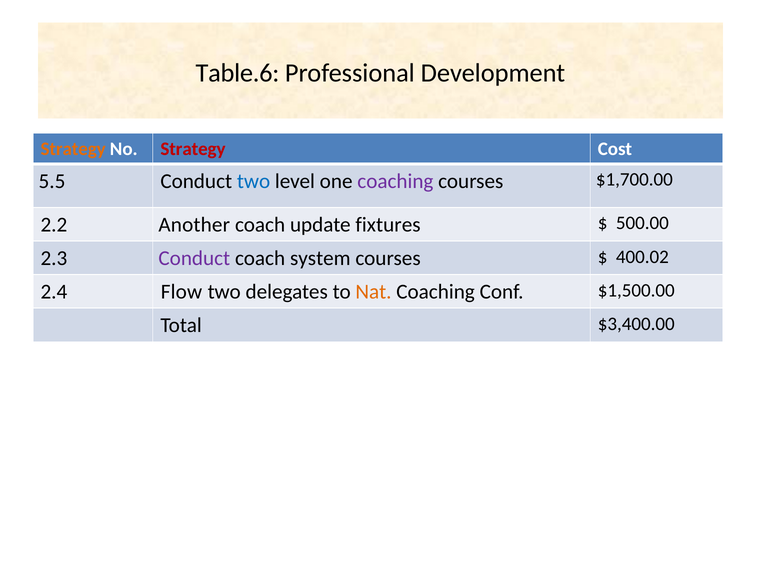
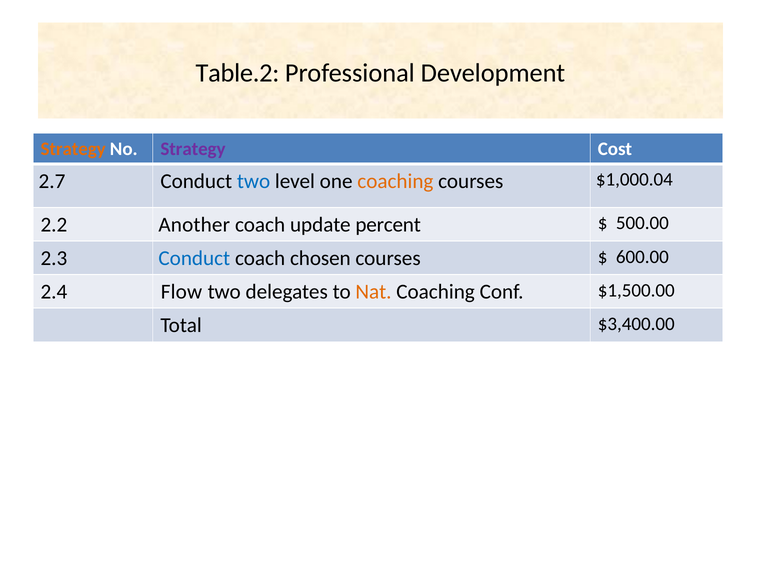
Table.6: Table.6 -> Table.2 (237, 73)
Strategy colour: red -> purple (193, 149)
5.5: 5.5 -> 2.7 (52, 181)
coaching colour: purple -> orange (395, 181)
$1,700.00: $1,700.00 -> $1,000.04 (634, 179)
fixtures: fixtures -> percent (388, 224)
Conduct colour: purple -> blue (194, 258)
system: system -> chosen (320, 258)
400.02: 400.02 -> 600.00 (642, 257)
